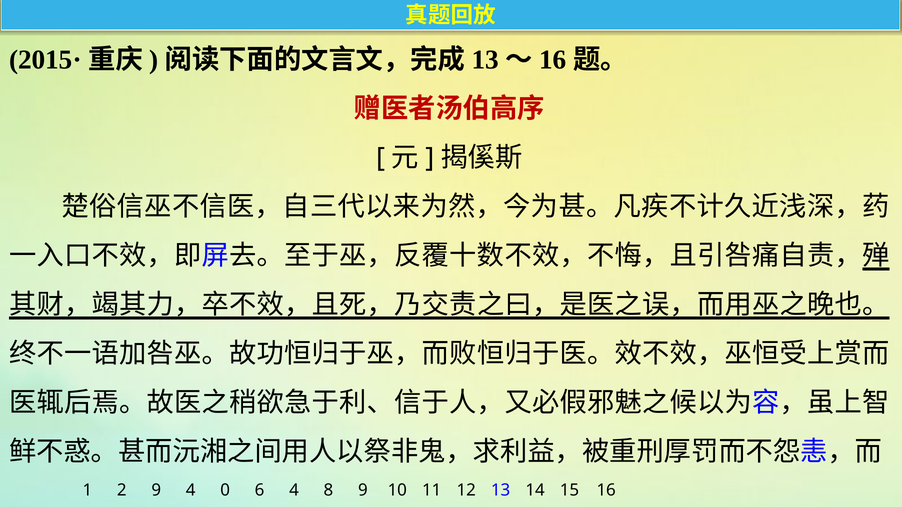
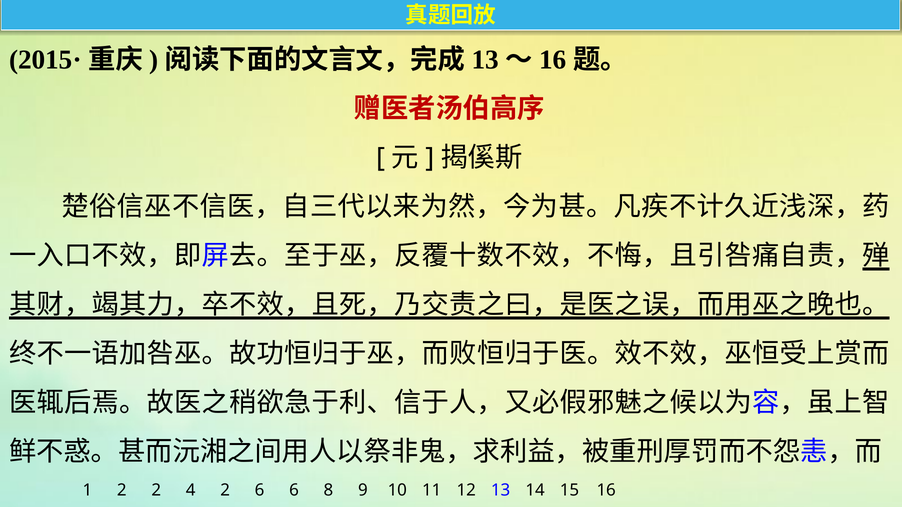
2 9: 9 -> 2 (156, 491)
4 0: 0 -> 2 (225, 491)
6 4: 4 -> 6 (294, 491)
